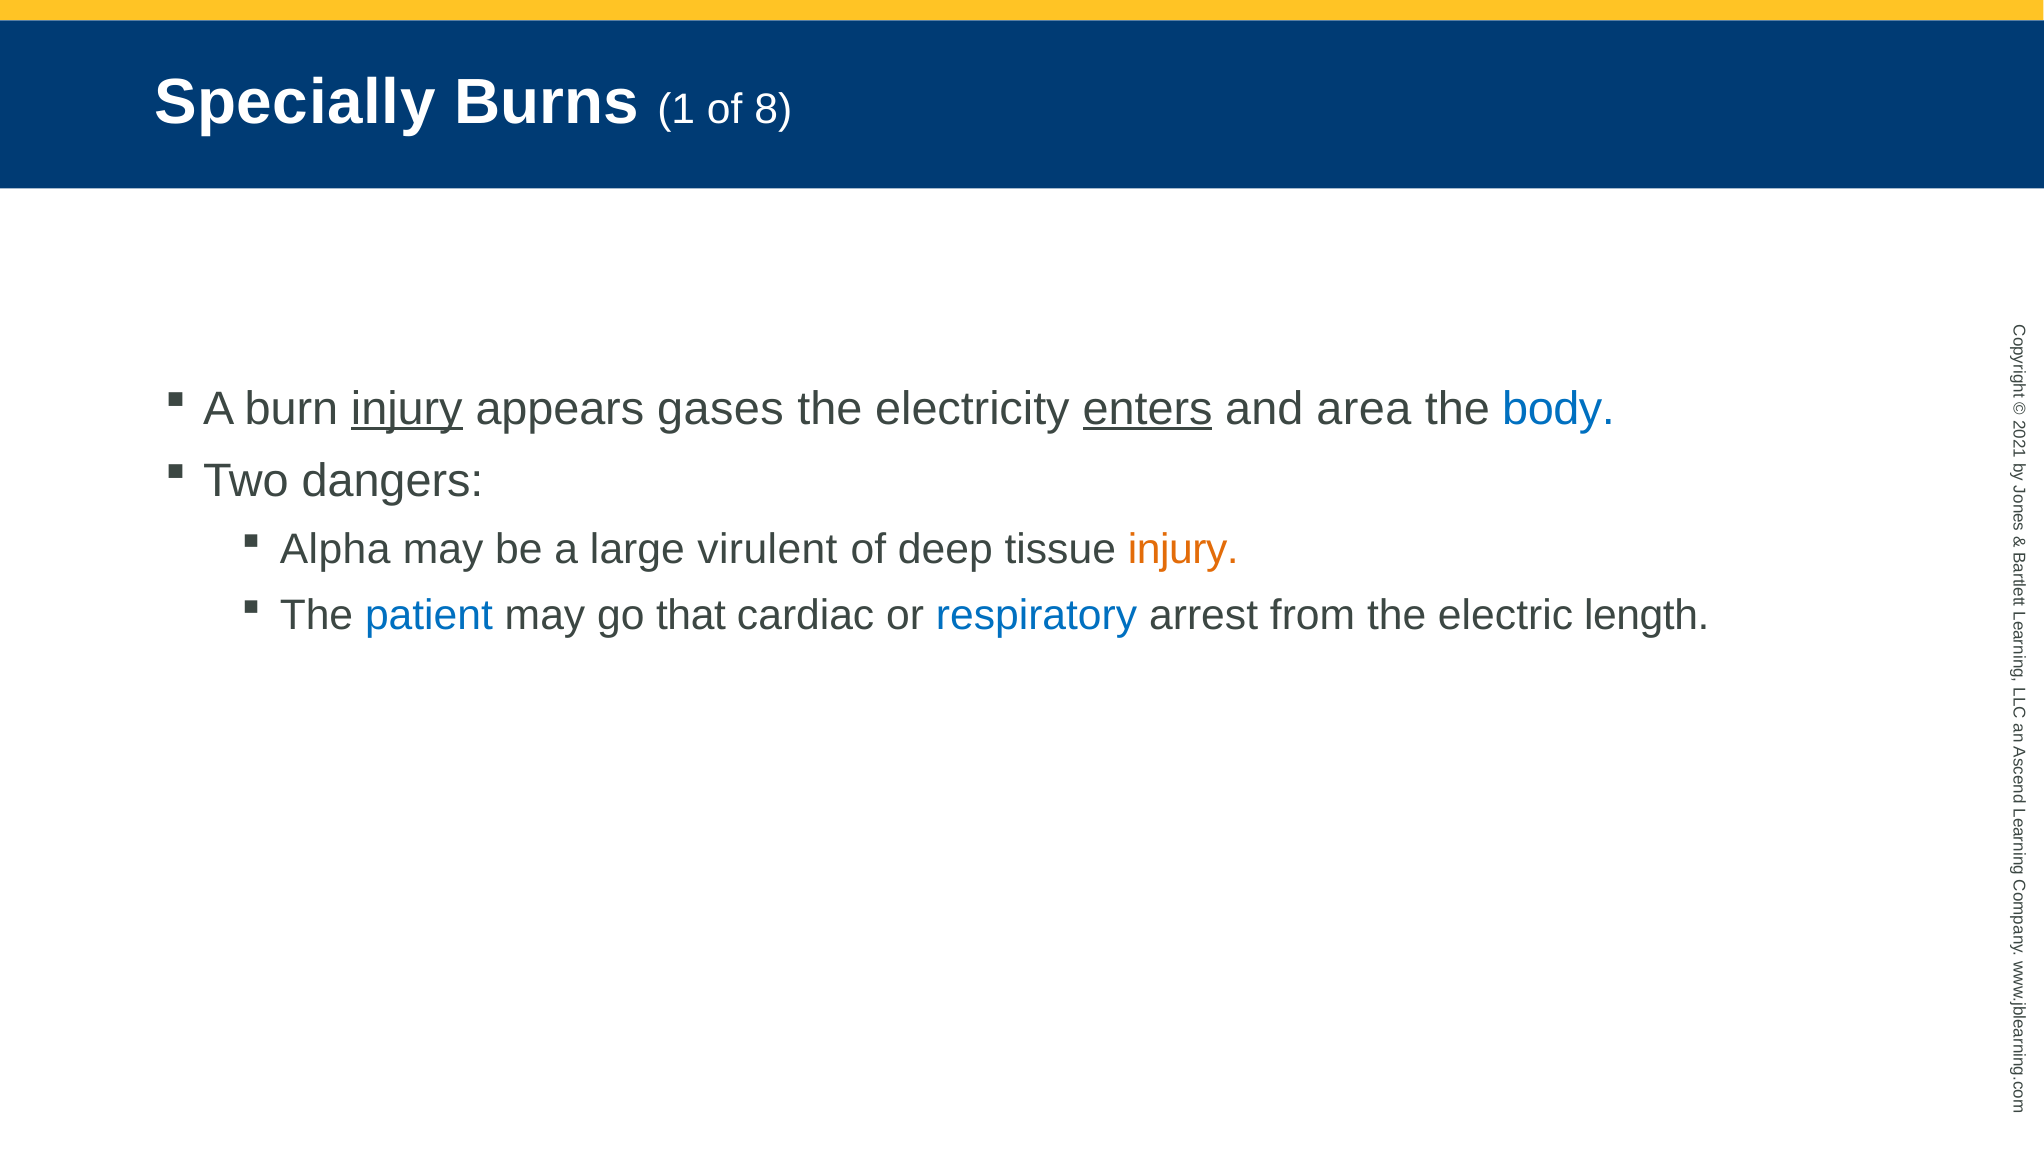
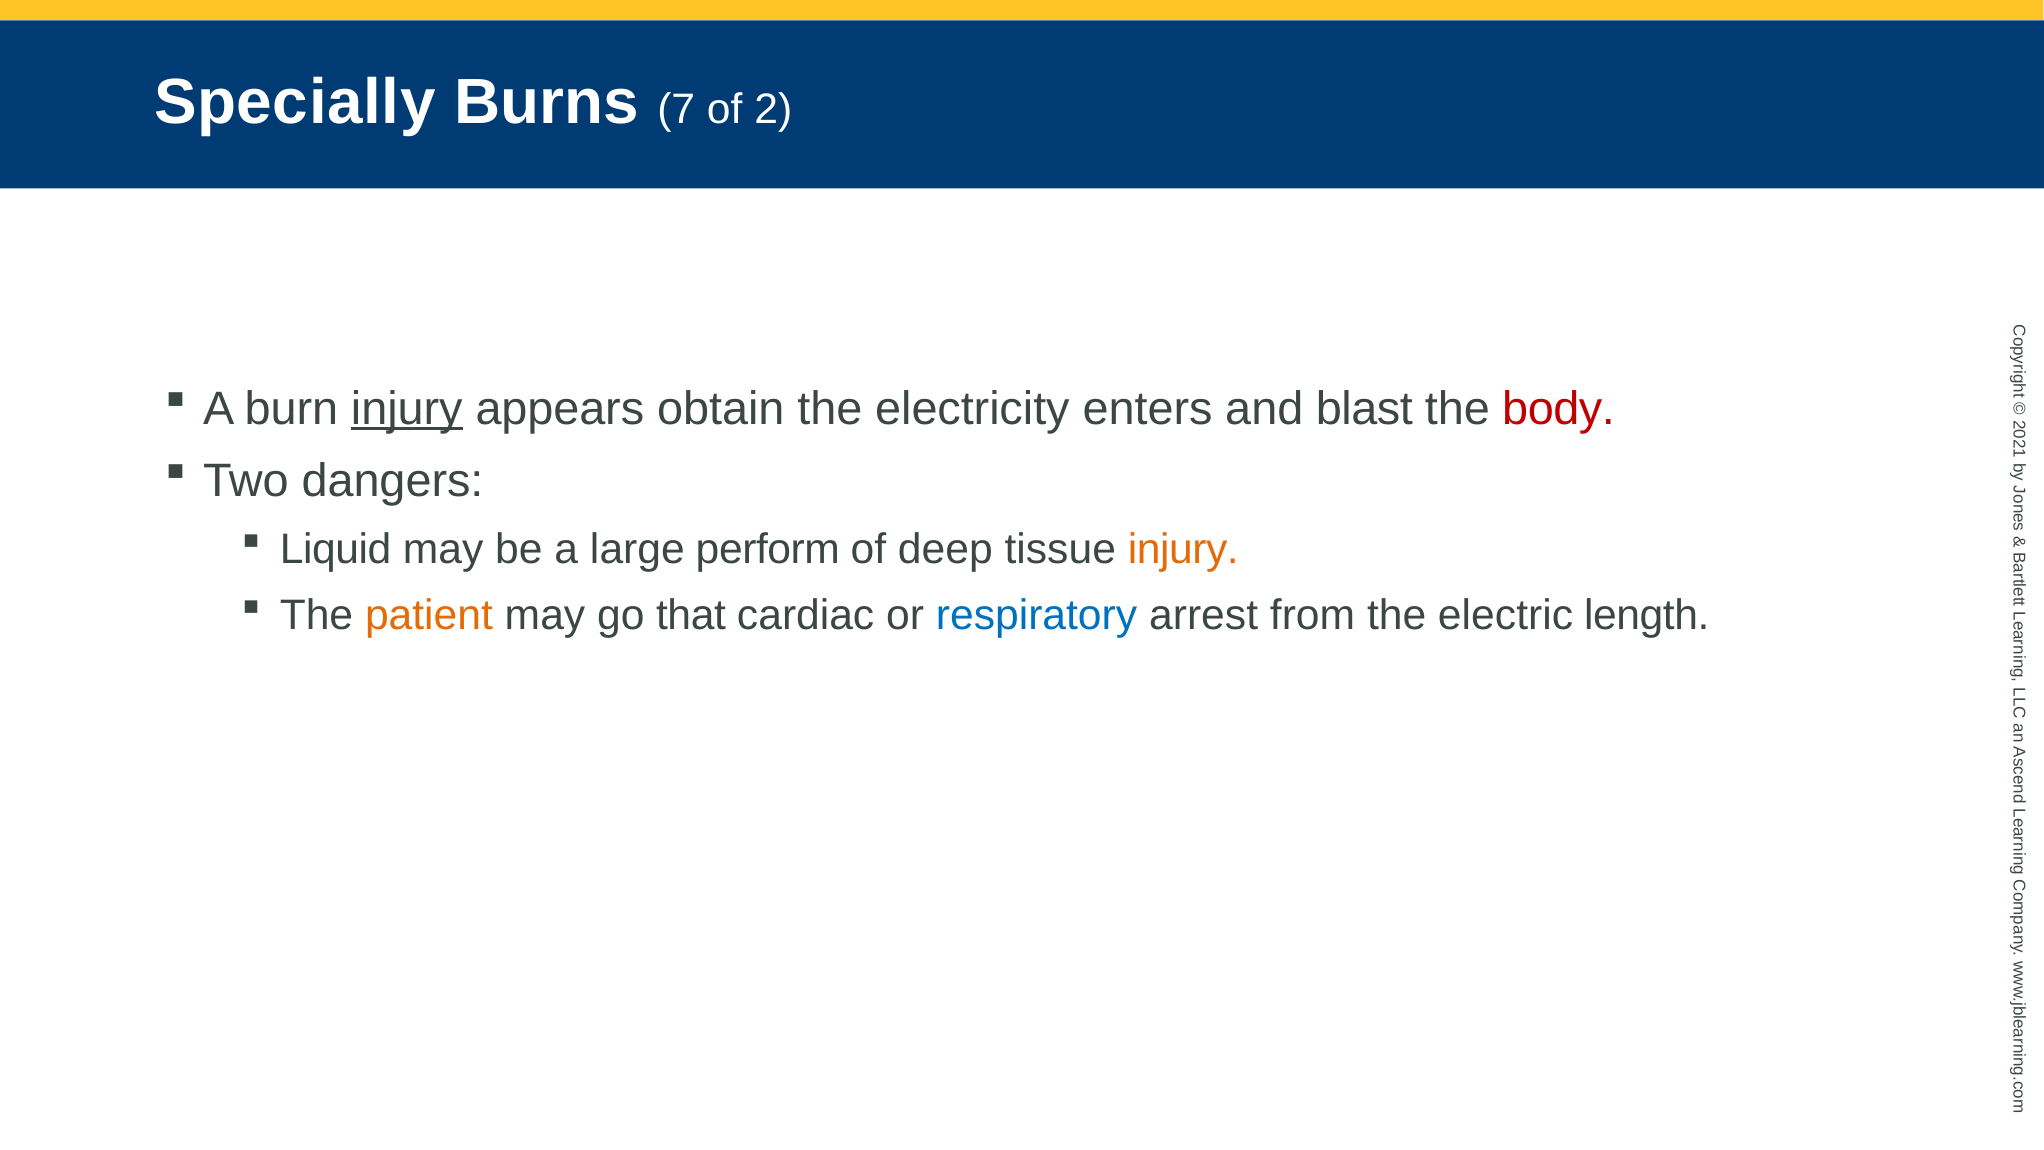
Burns 1: 1 -> 7 (676, 110)
of 8: 8 -> 2 (773, 110)
gases: gases -> obtain (721, 408)
enters underline: present -> none (1148, 408)
area: area -> blast (1364, 408)
body colour: blue -> red (1559, 408)
Alpha: Alpha -> Liquid (336, 549)
virulent: virulent -> perform (768, 549)
patient colour: blue -> orange (429, 615)
